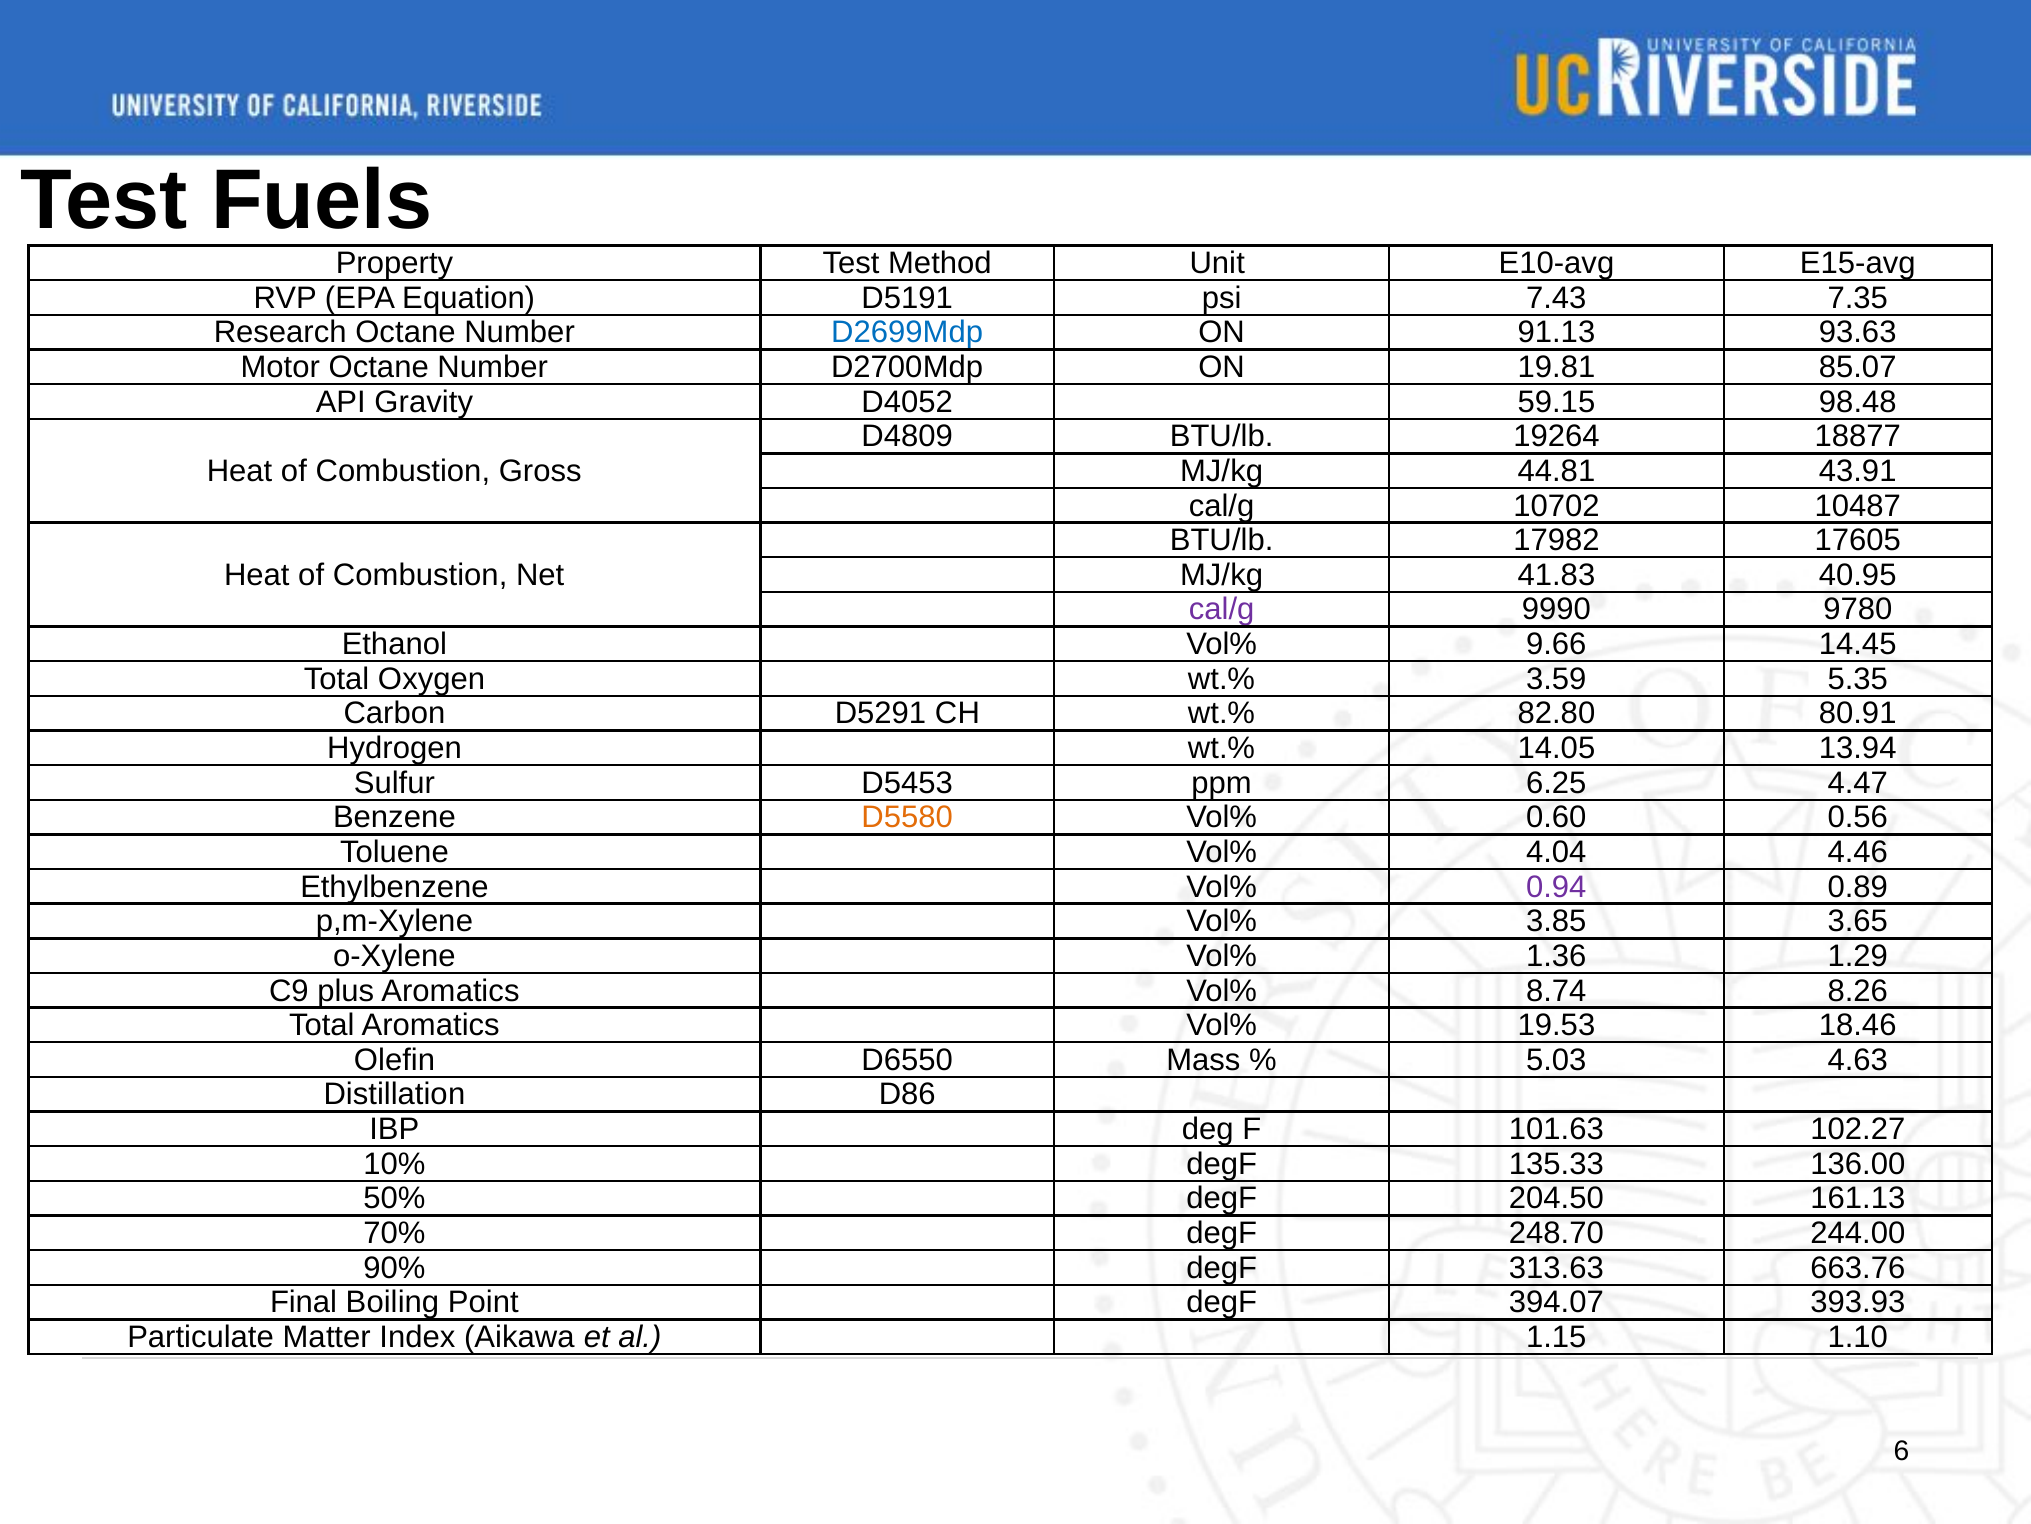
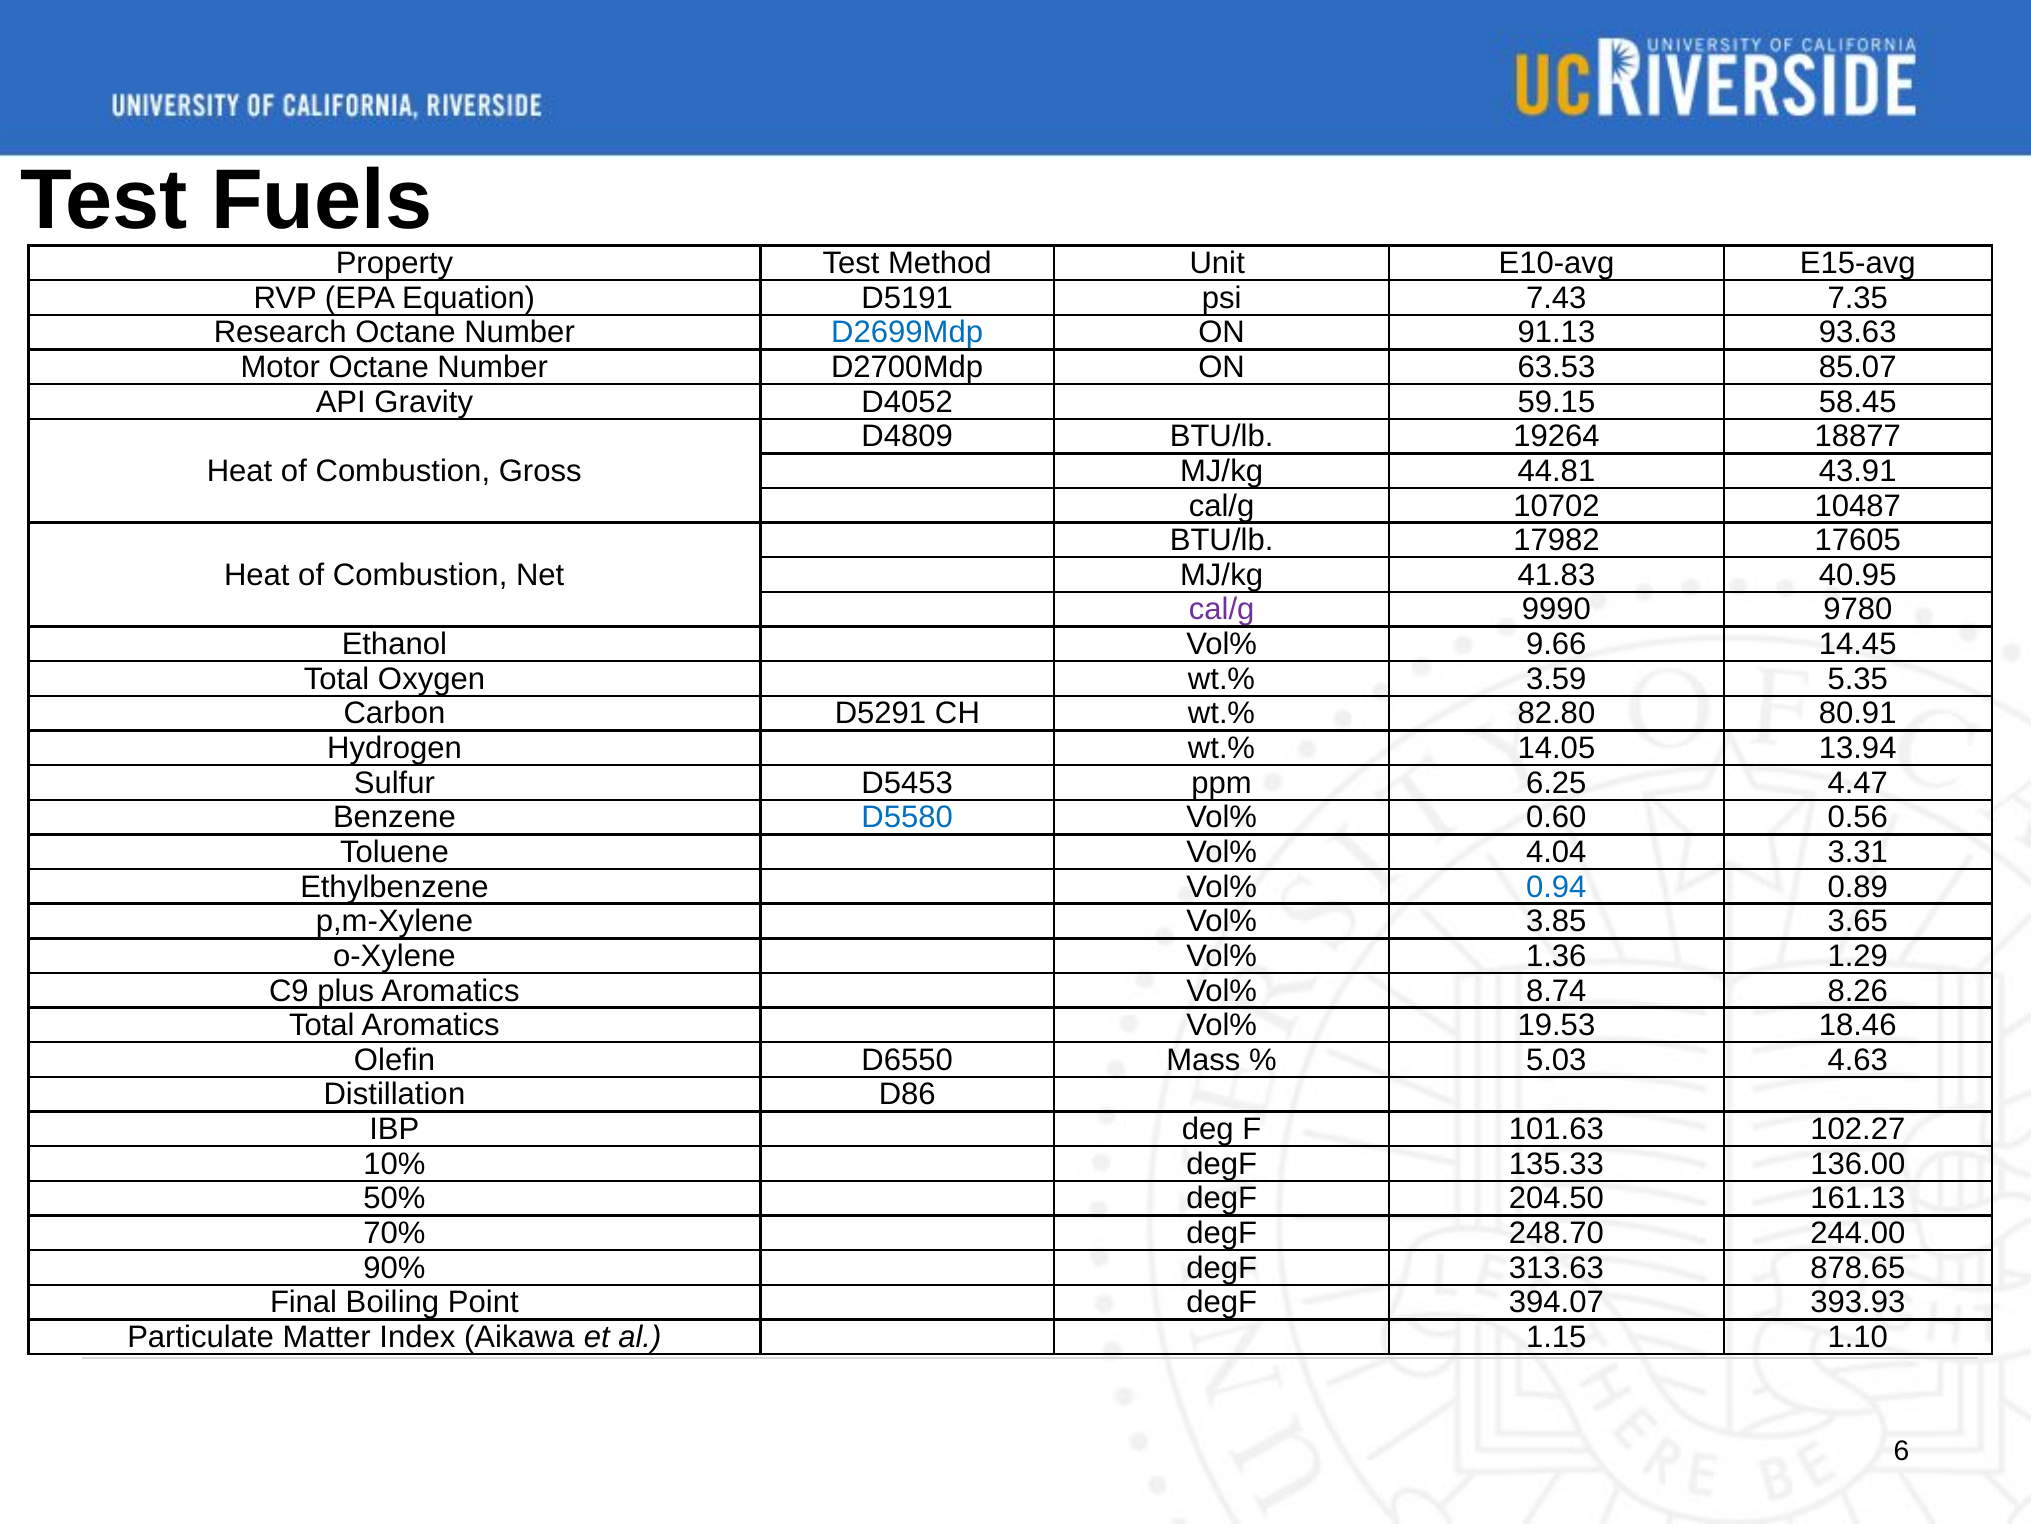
19.81: 19.81 -> 63.53 (1556, 367)
98.48: 98.48 -> 58.45 (1858, 402)
D5580 colour: orange -> blue (907, 817)
4.46: 4.46 -> 3.31 (1858, 852)
0.94 colour: purple -> blue (1556, 886)
663.76: 663.76 -> 878.65 (1858, 1267)
